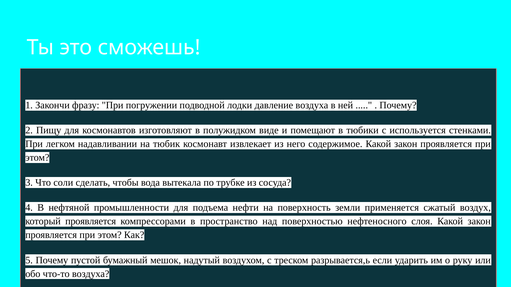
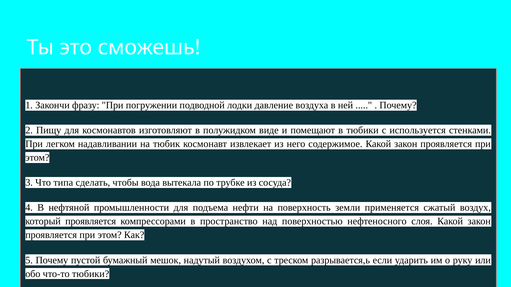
соли: соли -> типа (63, 183)
что-то воздуха: воздуха -> тюбики (91, 274)
